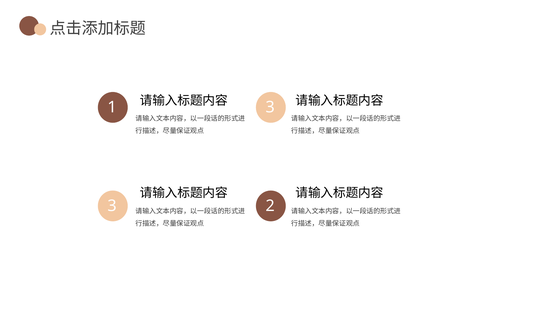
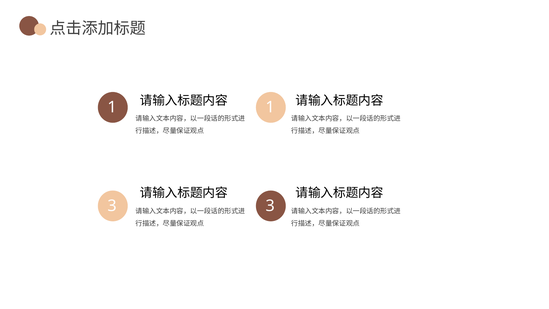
1 3: 3 -> 1 (270, 107)
3 2: 2 -> 3 (270, 206)
